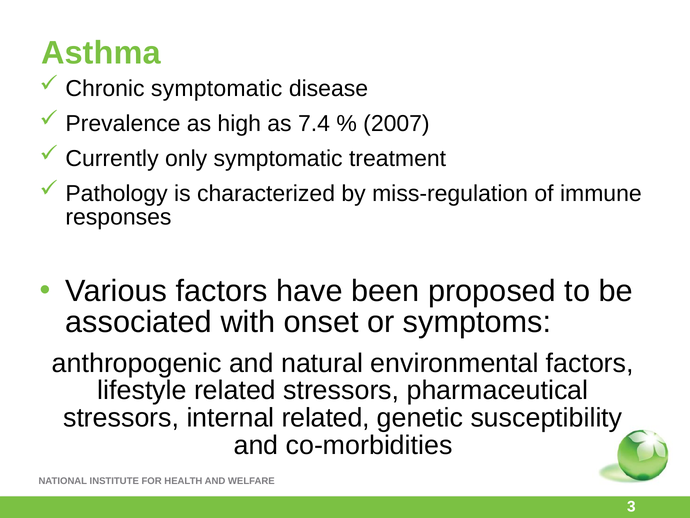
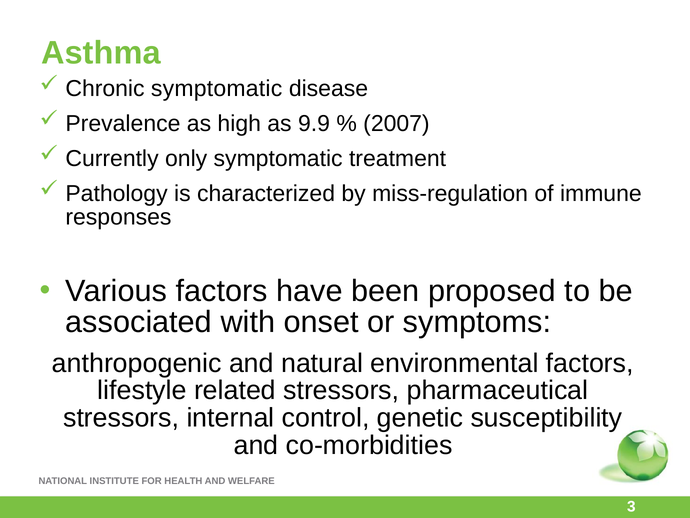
7.4: 7.4 -> 9.9 (314, 124)
internal related: related -> control (326, 418)
